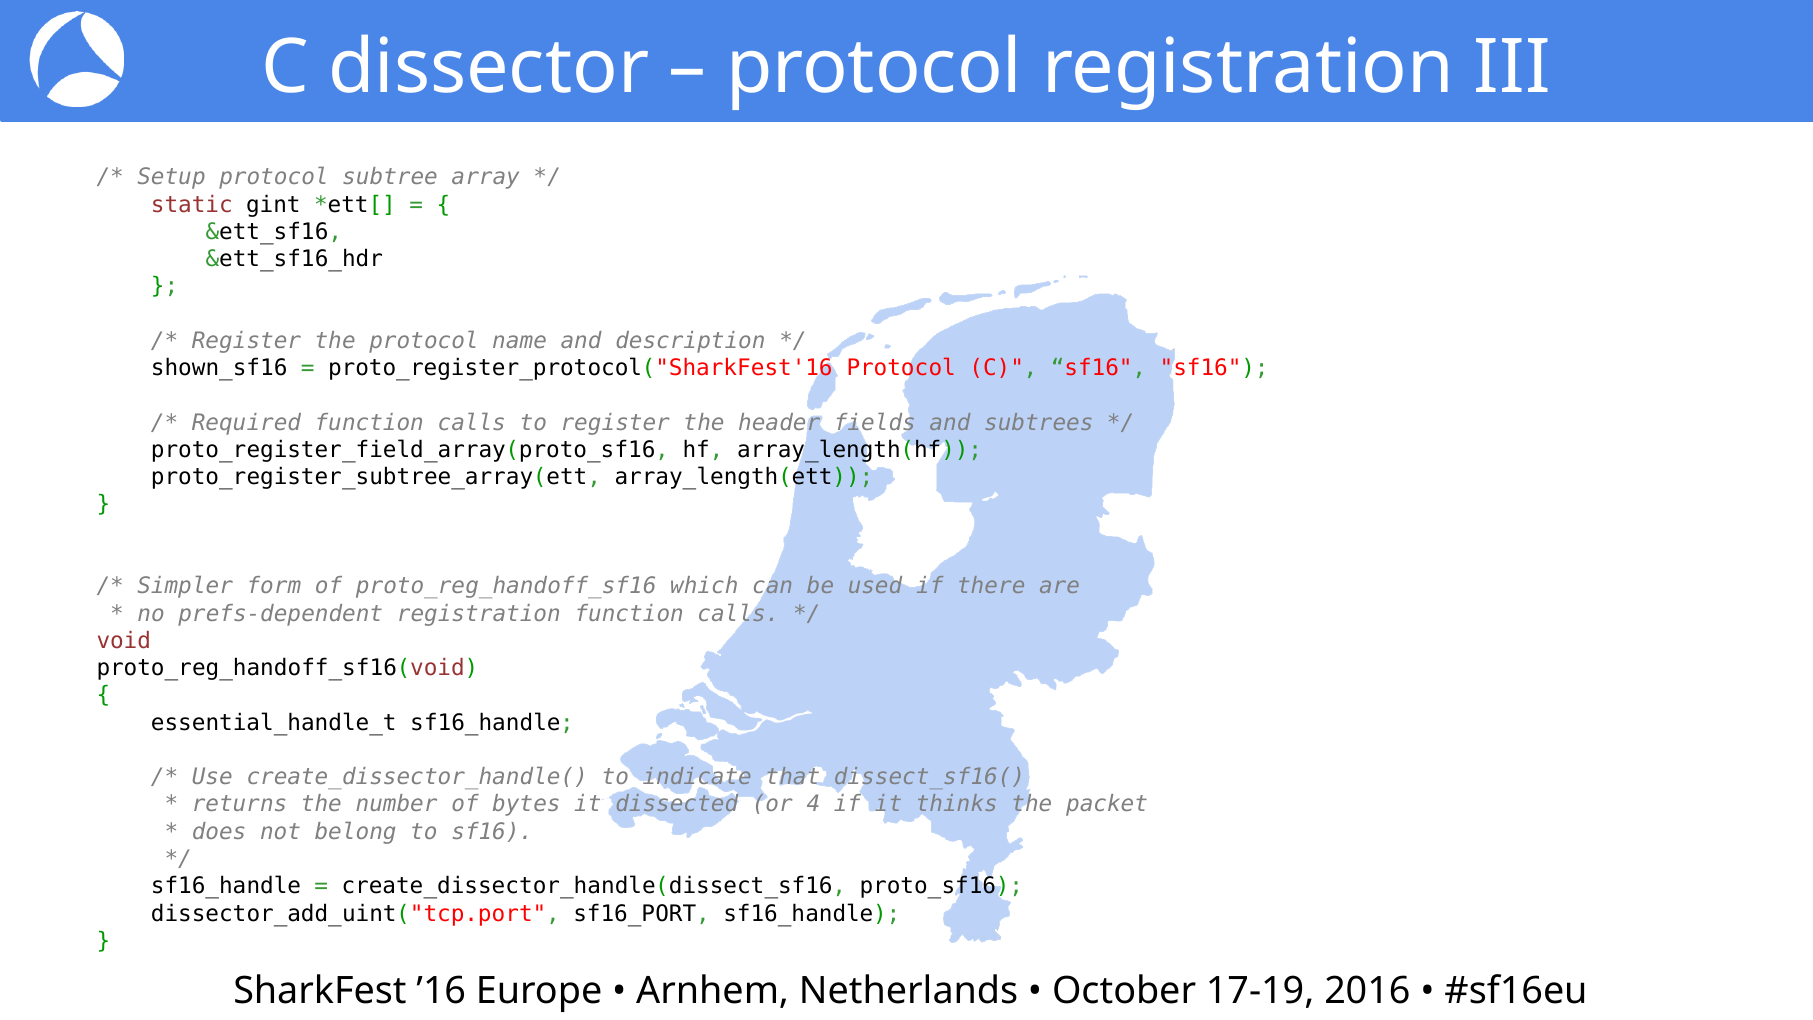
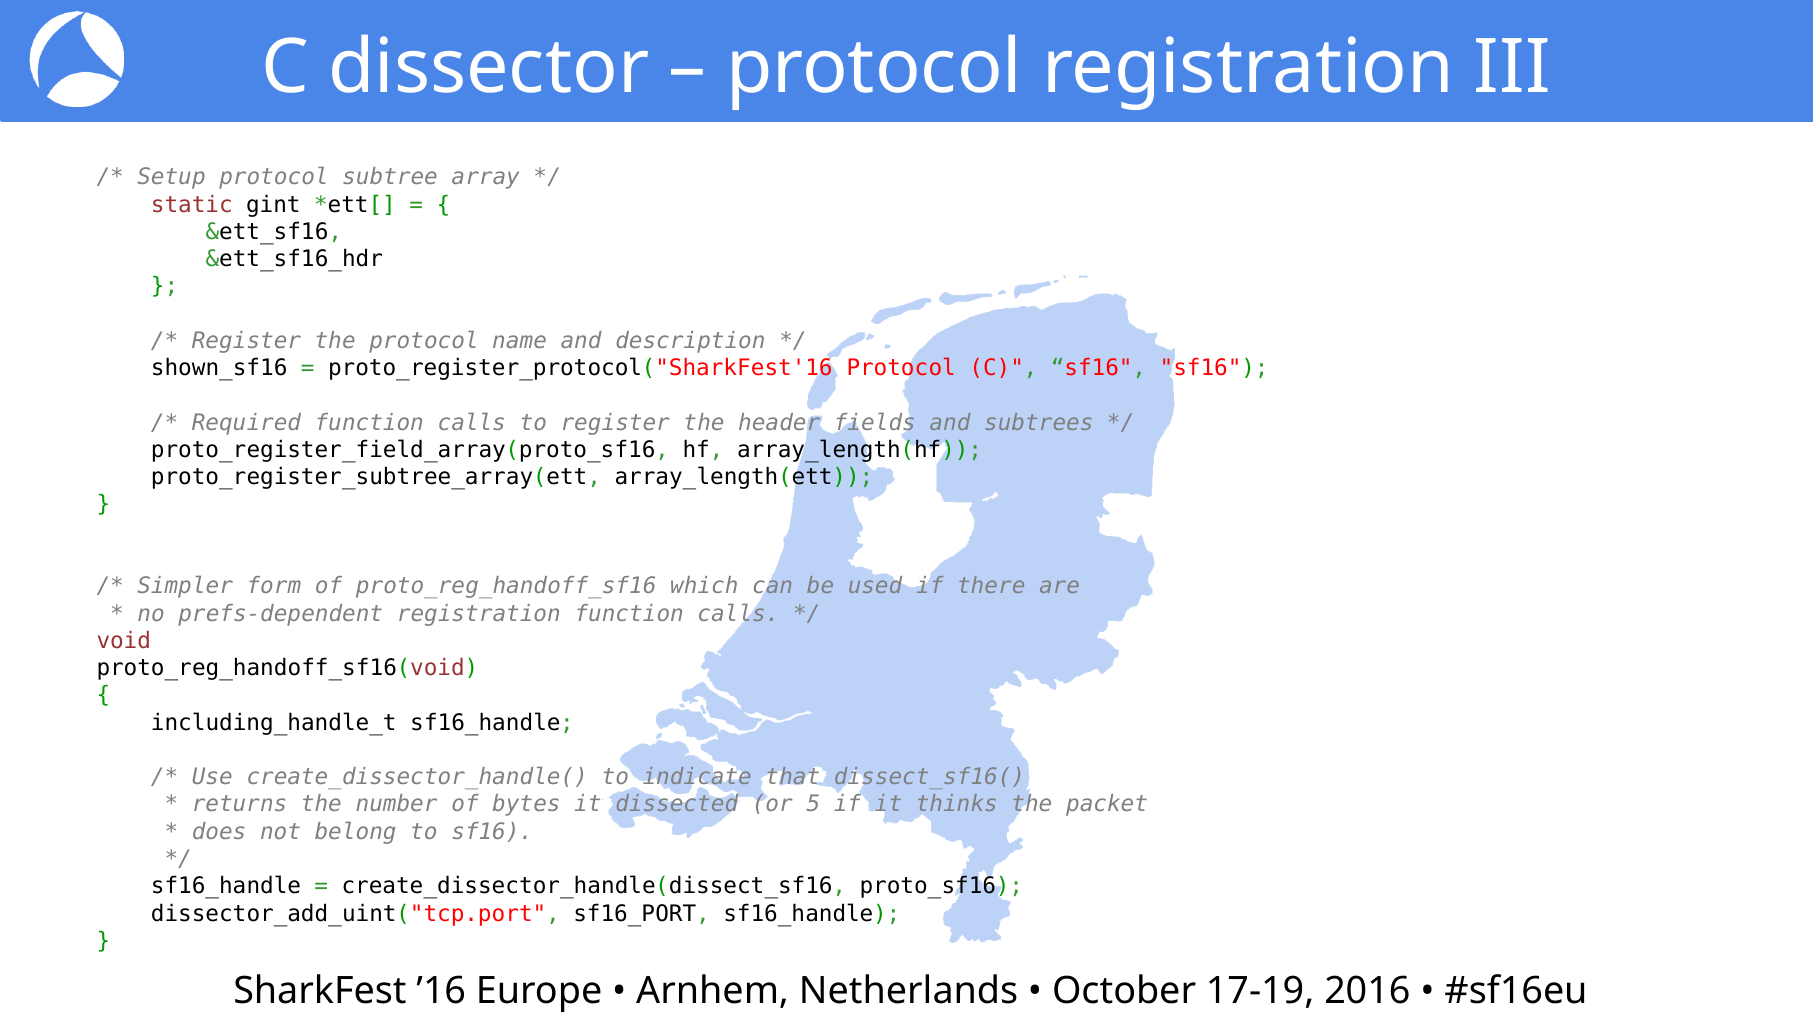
essential_handle_t: essential_handle_t -> including_handle_t (274, 723)
4: 4 -> 5 (813, 804)
